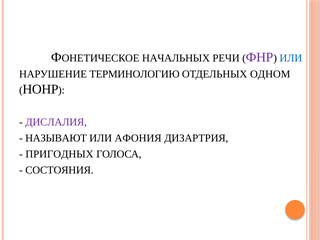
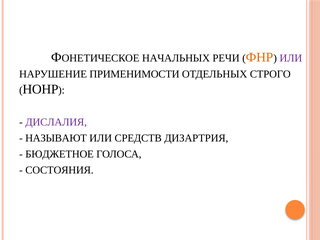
ФНР colour: purple -> orange (260, 57)
ИЛИ colour: blue -> purple (291, 58)
ТЕРМИНОЛОГИЮ: ТЕРМИНОЛОГИЮ -> ПРИМЕНИМОСТИ (134, 74)
ОДНОМ: ОДНОМ -> СТРОГО (270, 74)
АФОНИЯ: АФОНИЯ -> СРЕДСТВ (138, 138)
ПРИГОДНЫХ: ПРИГОДНЫХ -> БЮДЖЕТНОЕ (60, 154)
